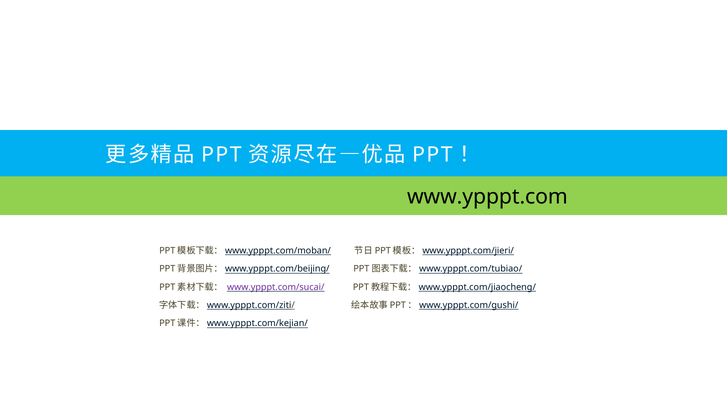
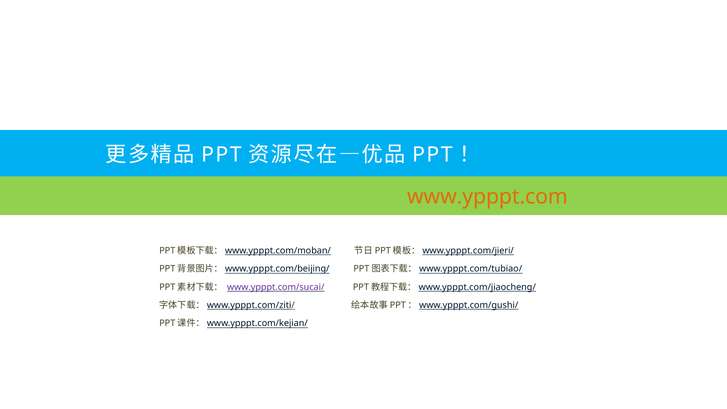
www.ypppt.com colour: black -> orange (487, 197)
